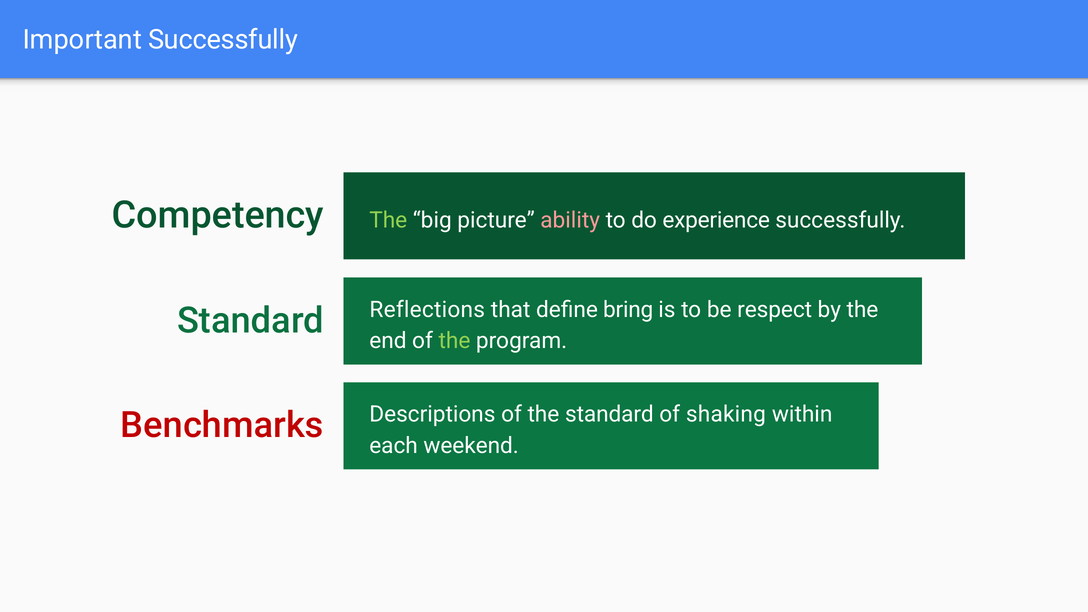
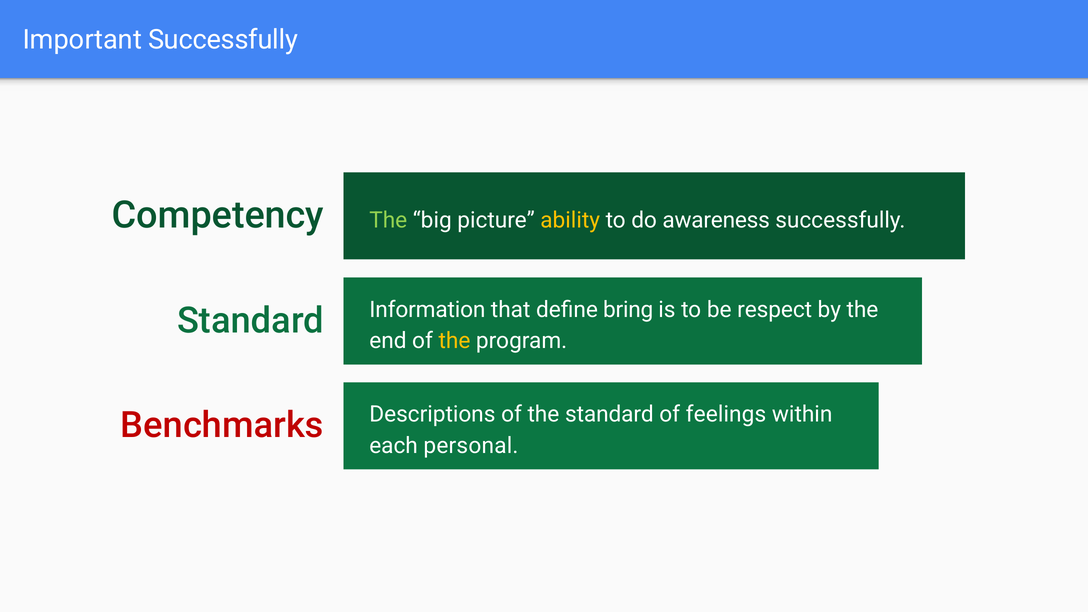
ability colour: pink -> yellow (570, 220)
experience: experience -> awareness (716, 220)
Reflections: Reflections -> Information (427, 310)
the colour: light green -> yellow (454, 341)
shaking: shaking -> feelings (726, 415)
weekend: weekend -> personal (471, 446)
